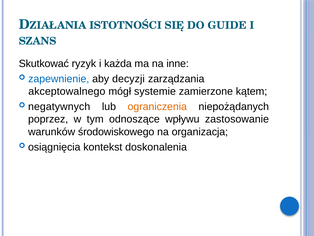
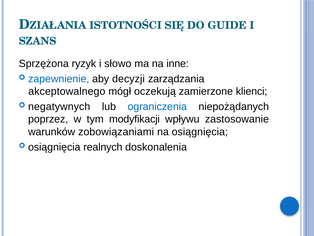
Skutkować: Skutkować -> Sprzężona (44, 64)
każda: każda -> słowo (118, 64)
systemie: systemie -> oczekują (155, 91)
kątem: kątem -> klienci (252, 91)
ograniczenia colour: orange -> blue (157, 106)
odnoszące: odnoszące -> modyfikacji (134, 119)
środowiskowego: środowiskowego -> zobowiązaniami (116, 132)
na organizacja: organizacja -> osiągnięcia (200, 132)
kontekst: kontekst -> realnych (103, 147)
